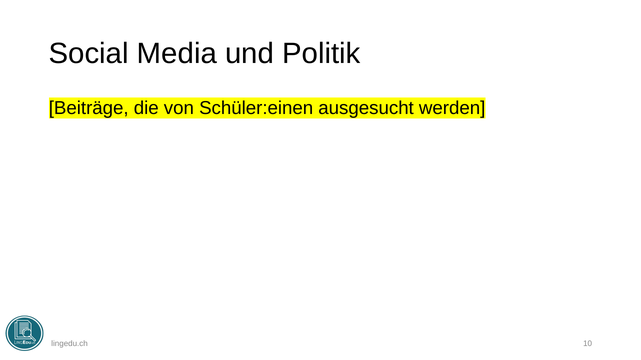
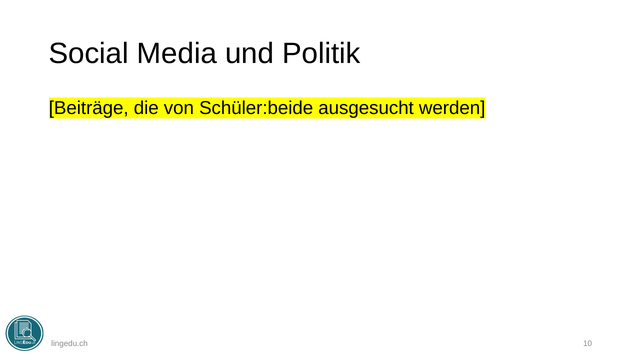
Schüler:einen: Schüler:einen -> Schüler:beide (256, 108)
